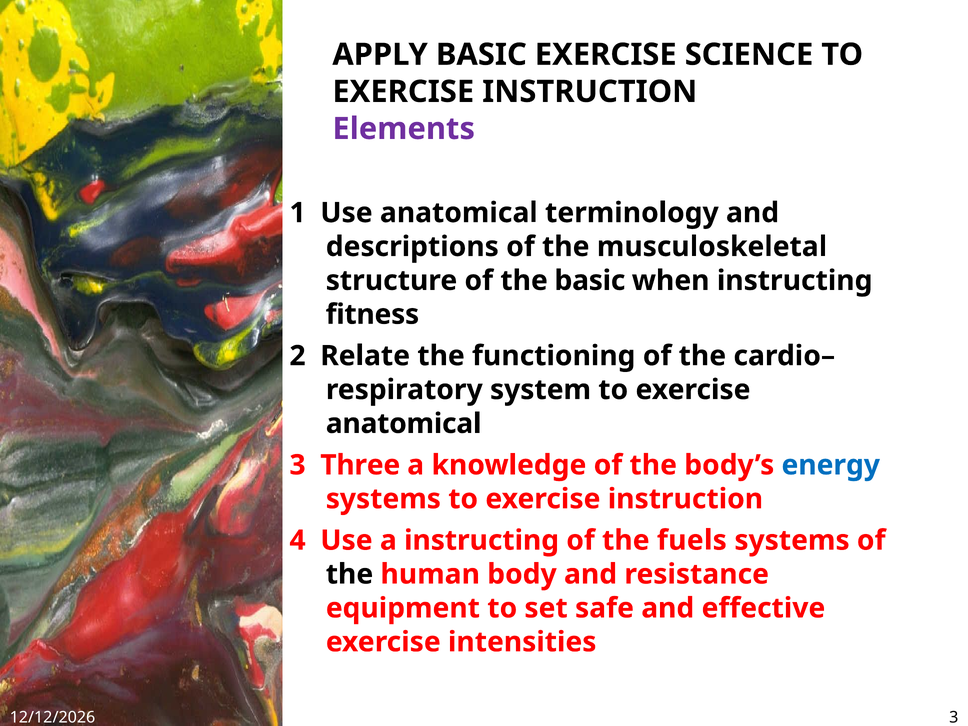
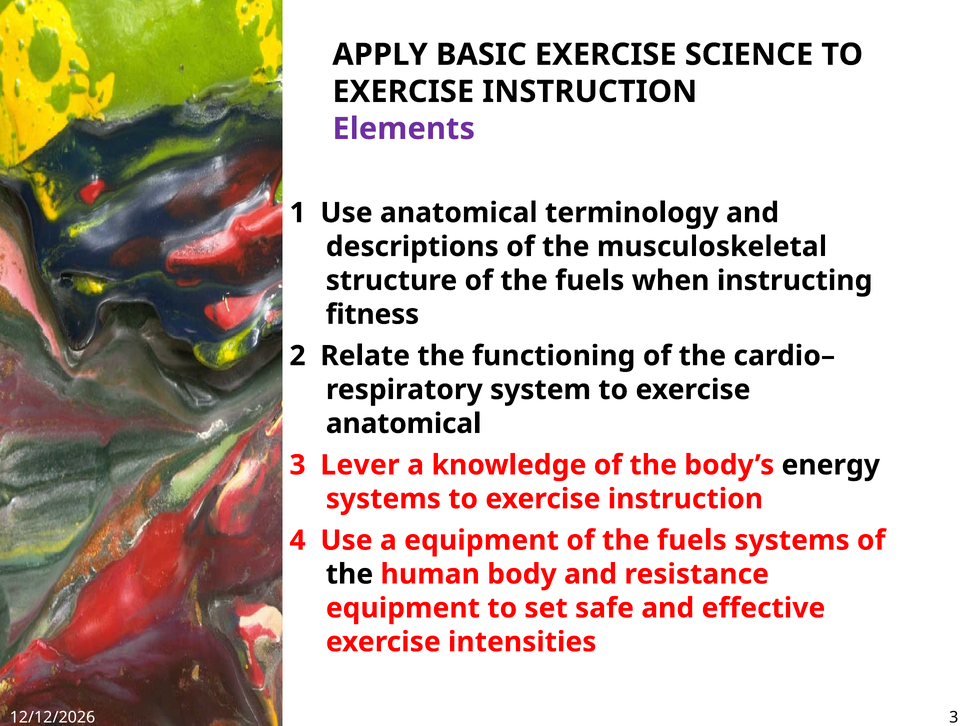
structure of the basic: basic -> fuels (590, 281)
Three: Three -> Lever (360, 465)
energy colour: blue -> black (831, 465)
a instructing: instructing -> equipment (482, 540)
